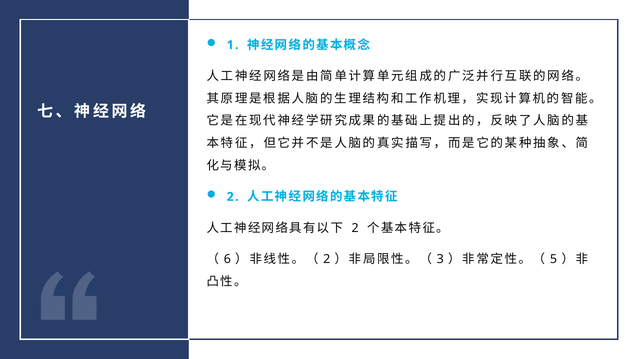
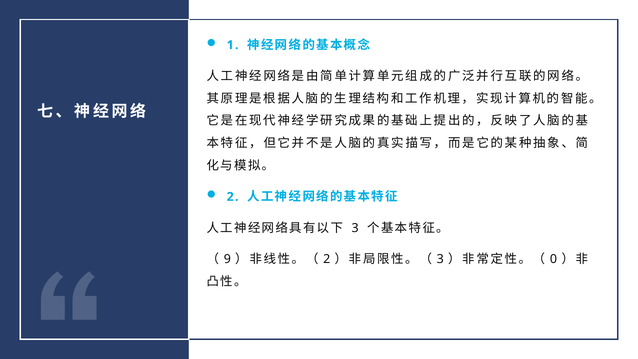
2: 2 -> 3 (355, 228)
6: 6 -> 9 (227, 259)
5: 5 -> 0 (554, 259)
